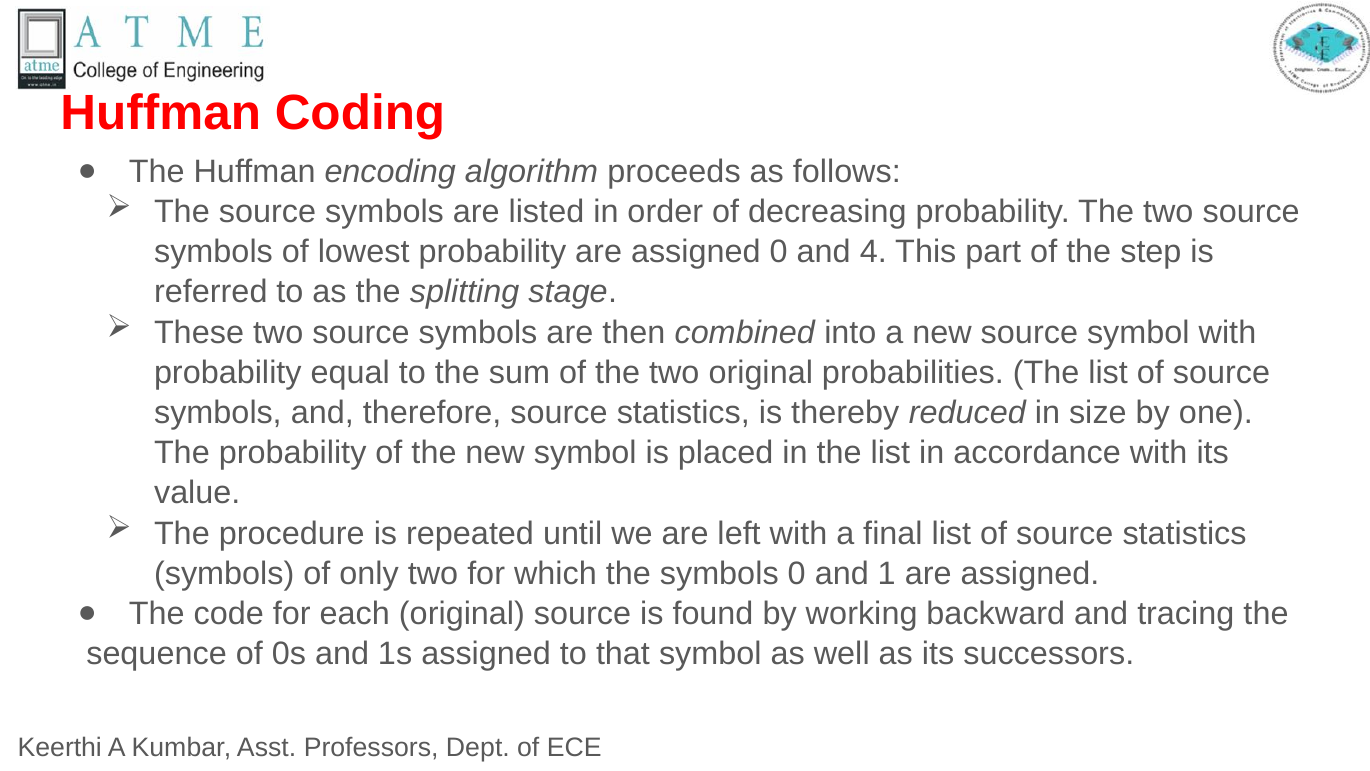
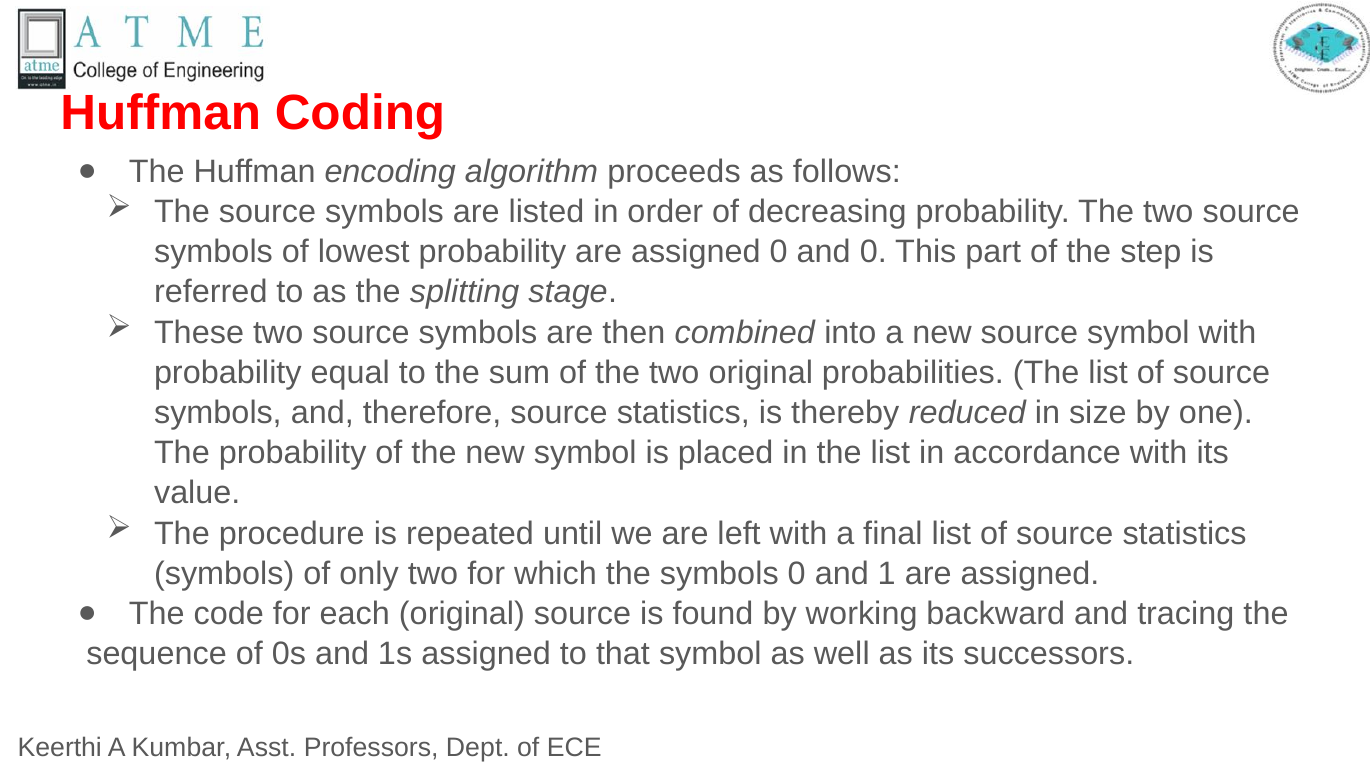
and 4: 4 -> 0 (873, 252)
